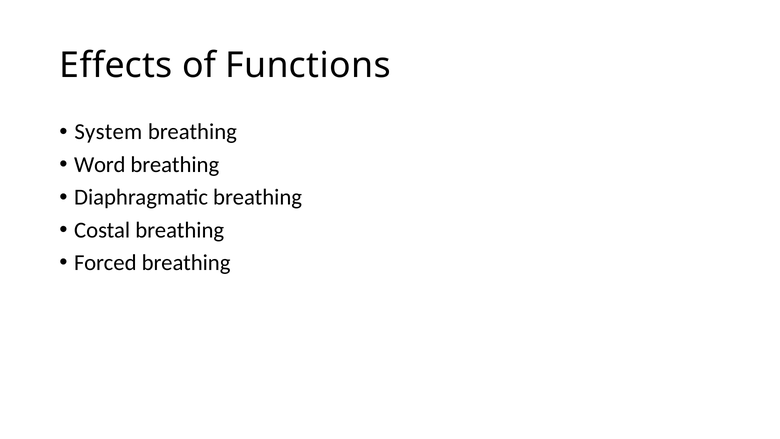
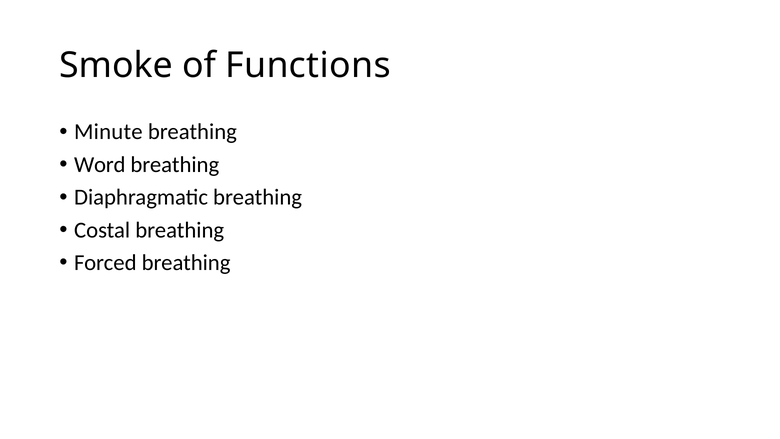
Effects: Effects -> Smoke (116, 66)
System: System -> Minute (108, 132)
